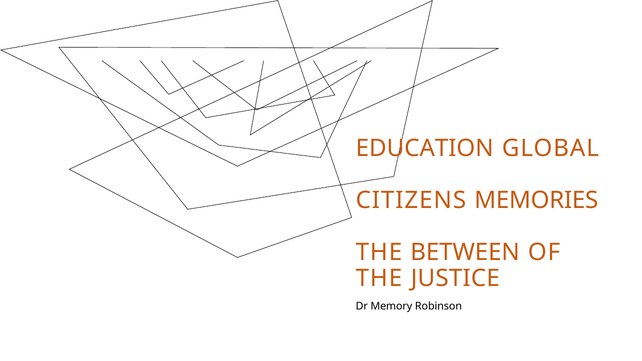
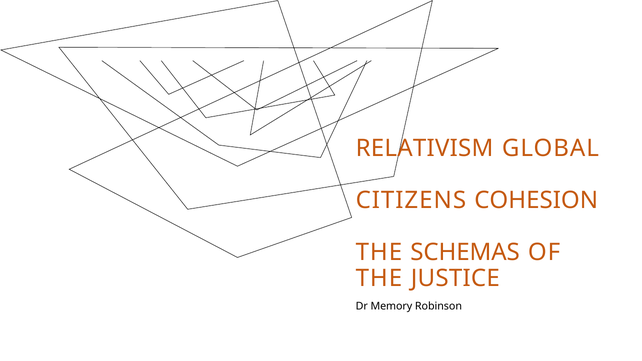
EDUCATION: EDUCATION -> RELATIVISM (425, 149)
MEMORIES: MEMORIES -> COHESION (536, 201)
BETWEEN: BETWEEN -> SCHEMAS (465, 253)
